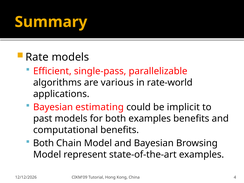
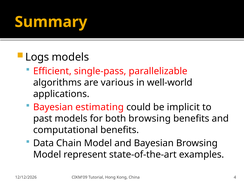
Rate: Rate -> Logs (37, 57)
rate-world: rate-world -> well-world (170, 82)
both examples: examples -> browsing (150, 119)
Both: Both -> Data (43, 143)
